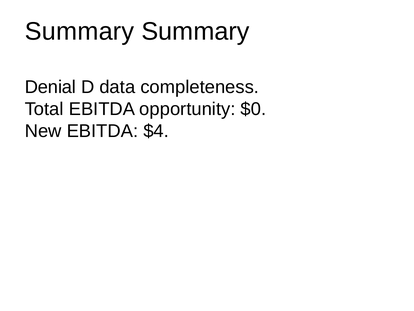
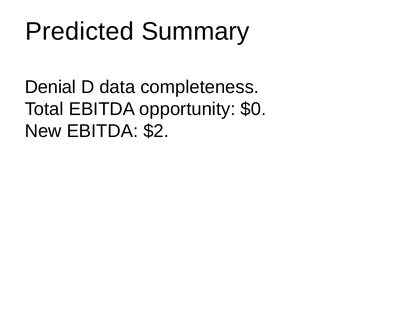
Summary: Summary -> Predicted (79, 31)
$4: $4 -> $2 (156, 131)
